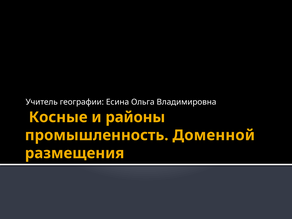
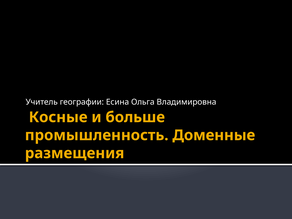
районы: районы -> больше (135, 117)
Доменной: Доменной -> Доменные (214, 135)
